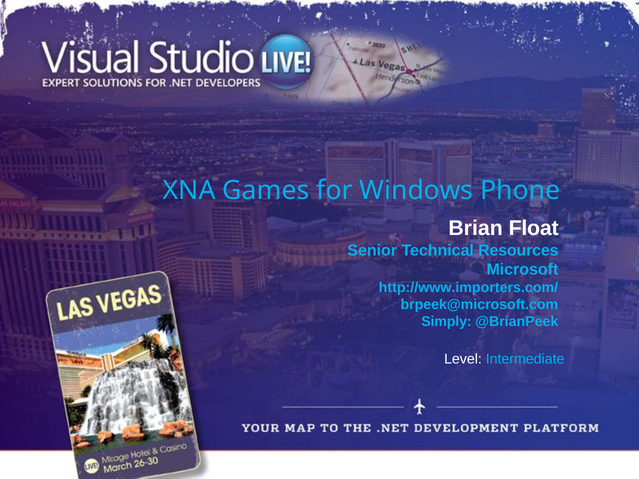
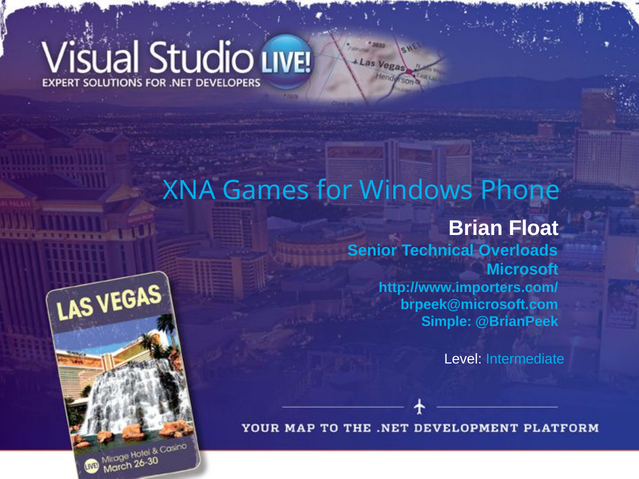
Resources: Resources -> Overloads (518, 250)
Simply: Simply -> Simple (446, 322)
